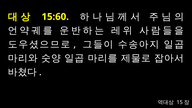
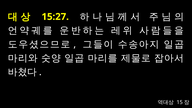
15:60: 15:60 -> 15:27 (55, 17)
